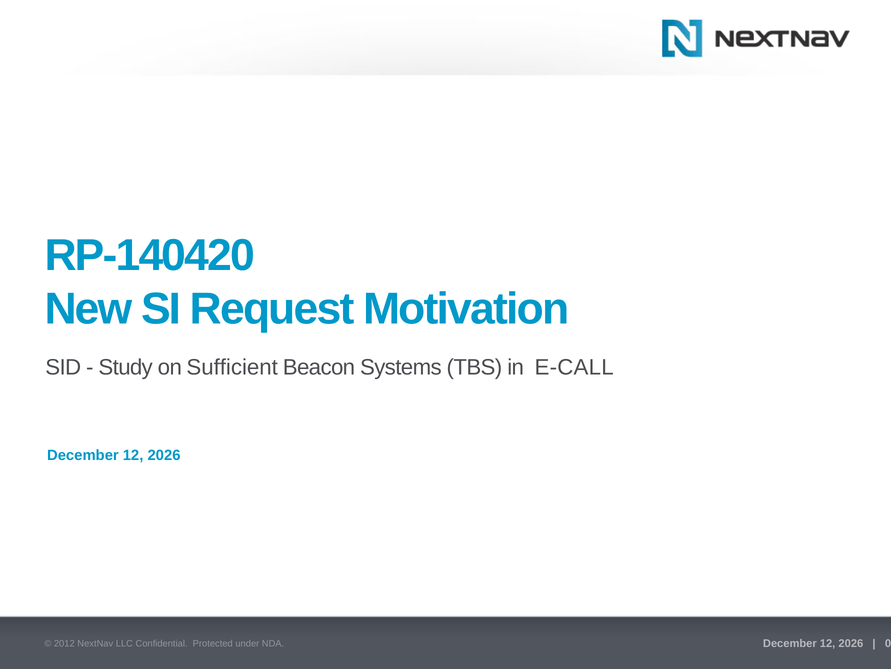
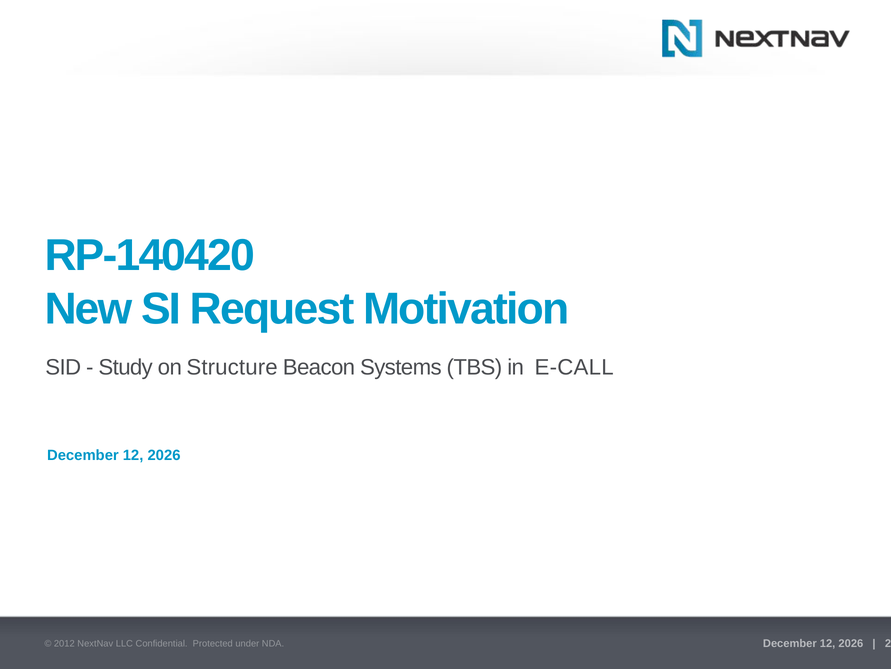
Sufficient: Sufficient -> Structure (232, 367)
0: 0 -> 2 (888, 643)
